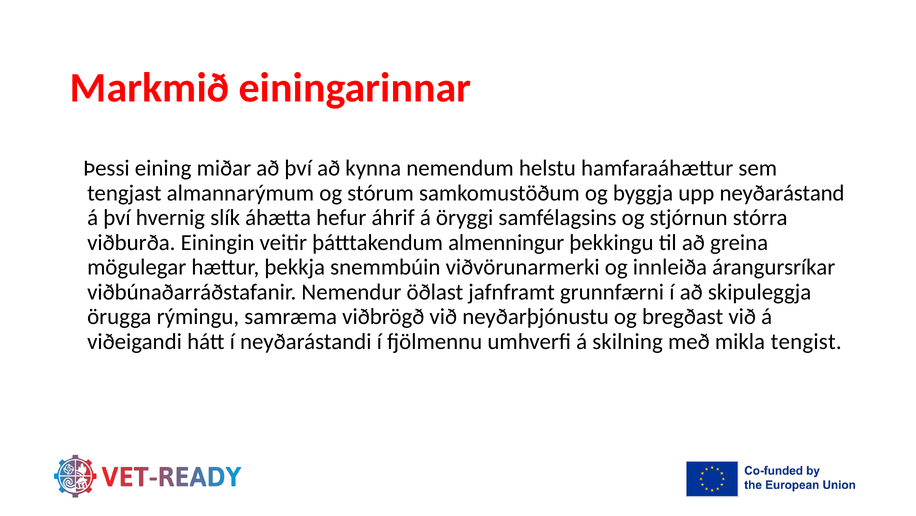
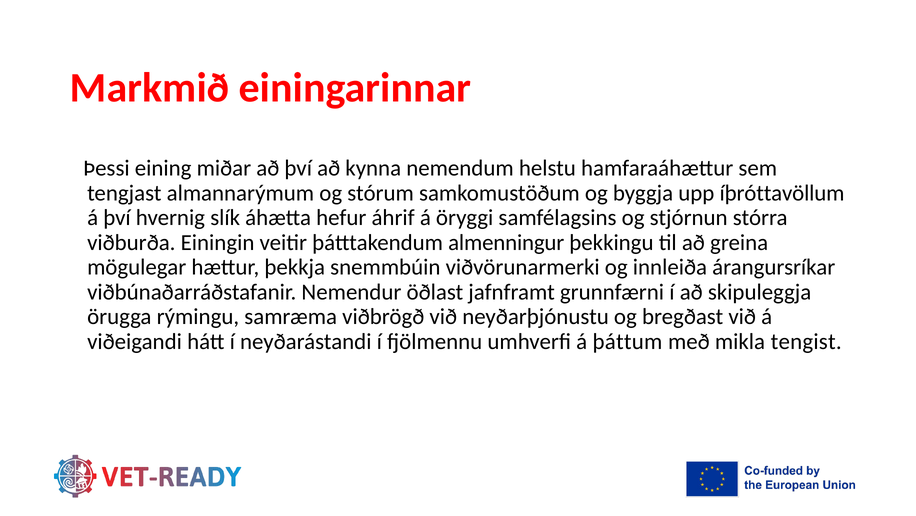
neyðarástand: neyðarástand -> íþróttavöllum (782, 193)
skilning: skilning -> þáttum (627, 341)
